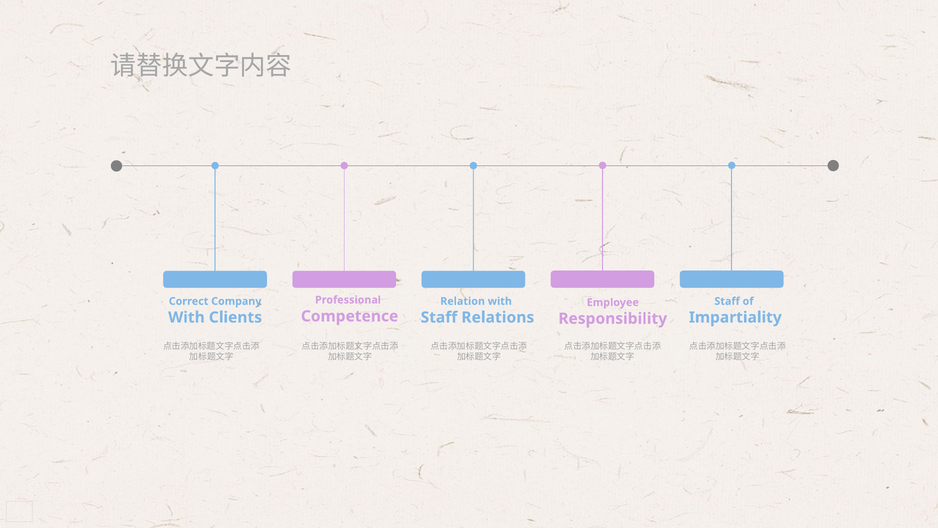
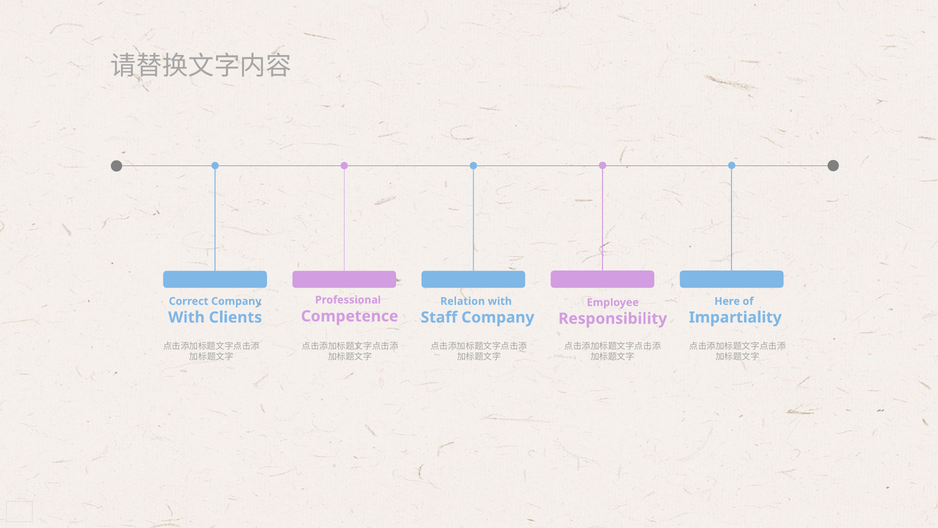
Staff: Staff -> Here (727, 301)
Staff Relations: Relations -> Company (498, 317)
